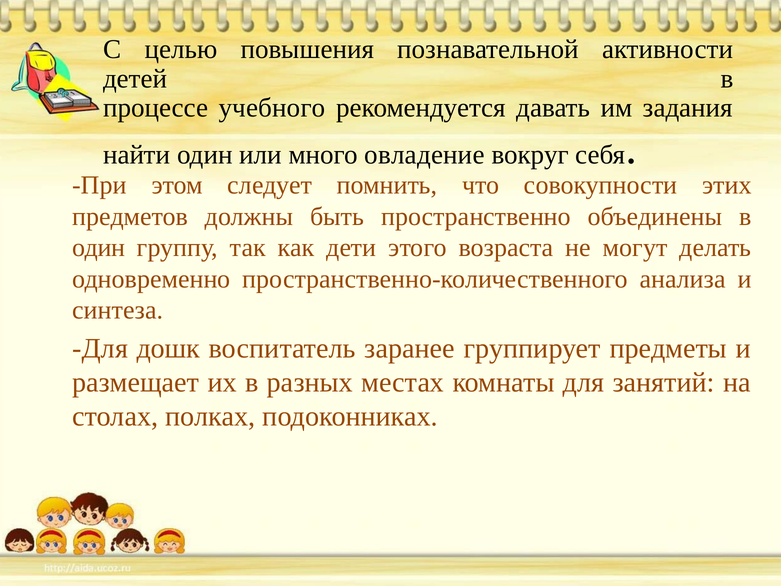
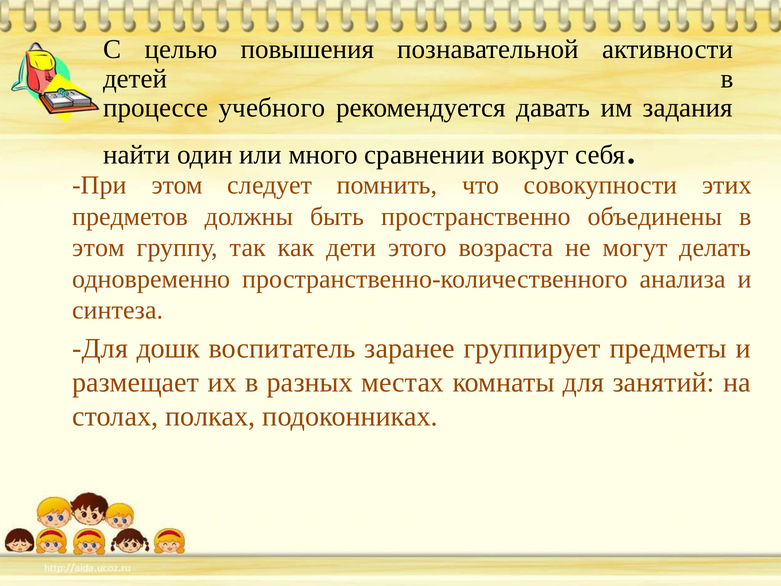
овладение: овладение -> сравнении (425, 155)
один: один -> этом (99, 248)
